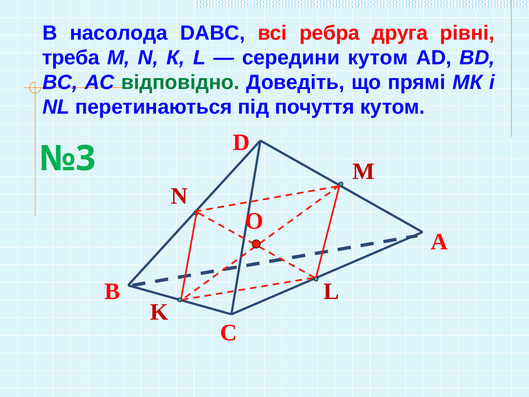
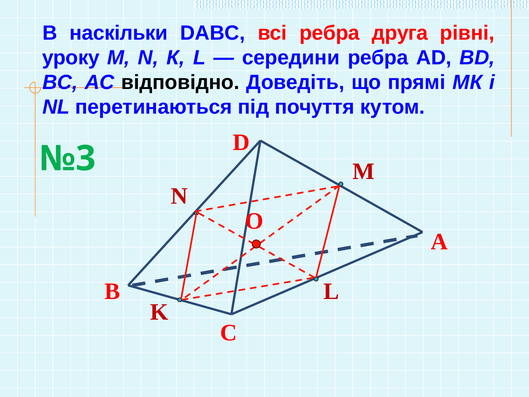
насолода: насолода -> наскільки (119, 33)
треба: треба -> уроку (71, 58)
середини кутом: кутом -> ребра (378, 58)
відповідно colour: green -> black (180, 82)
